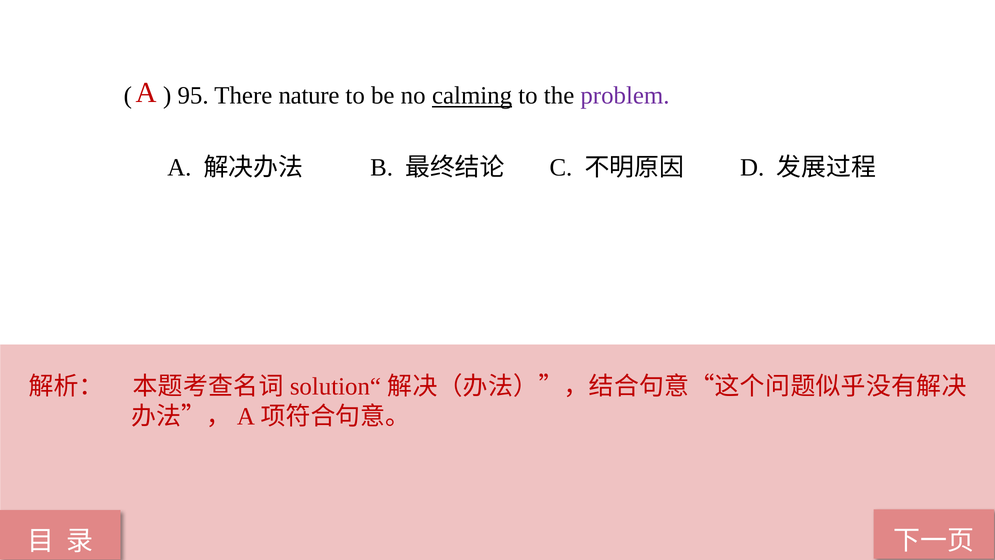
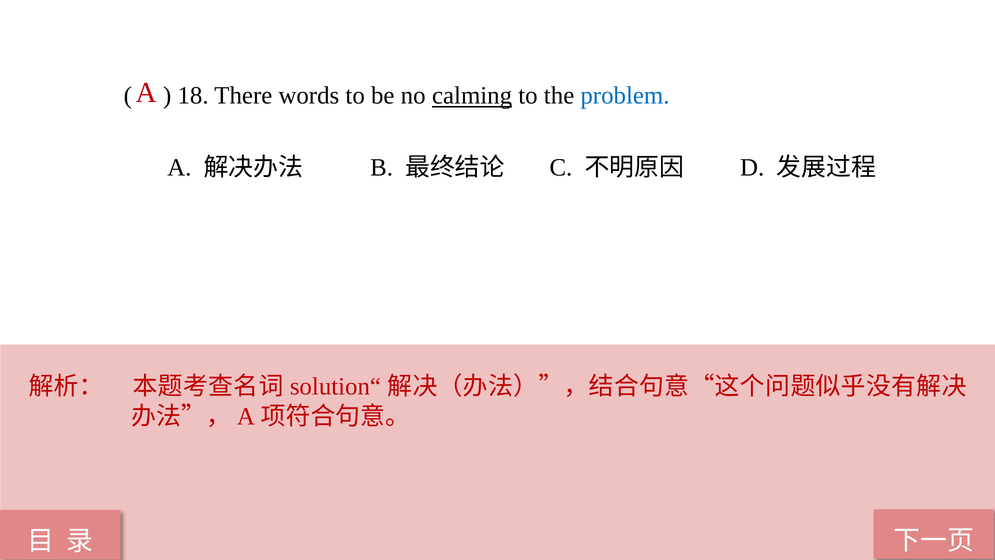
95: 95 -> 18 (193, 96)
nature: nature -> words (309, 96)
problem colour: purple -> blue (625, 96)
